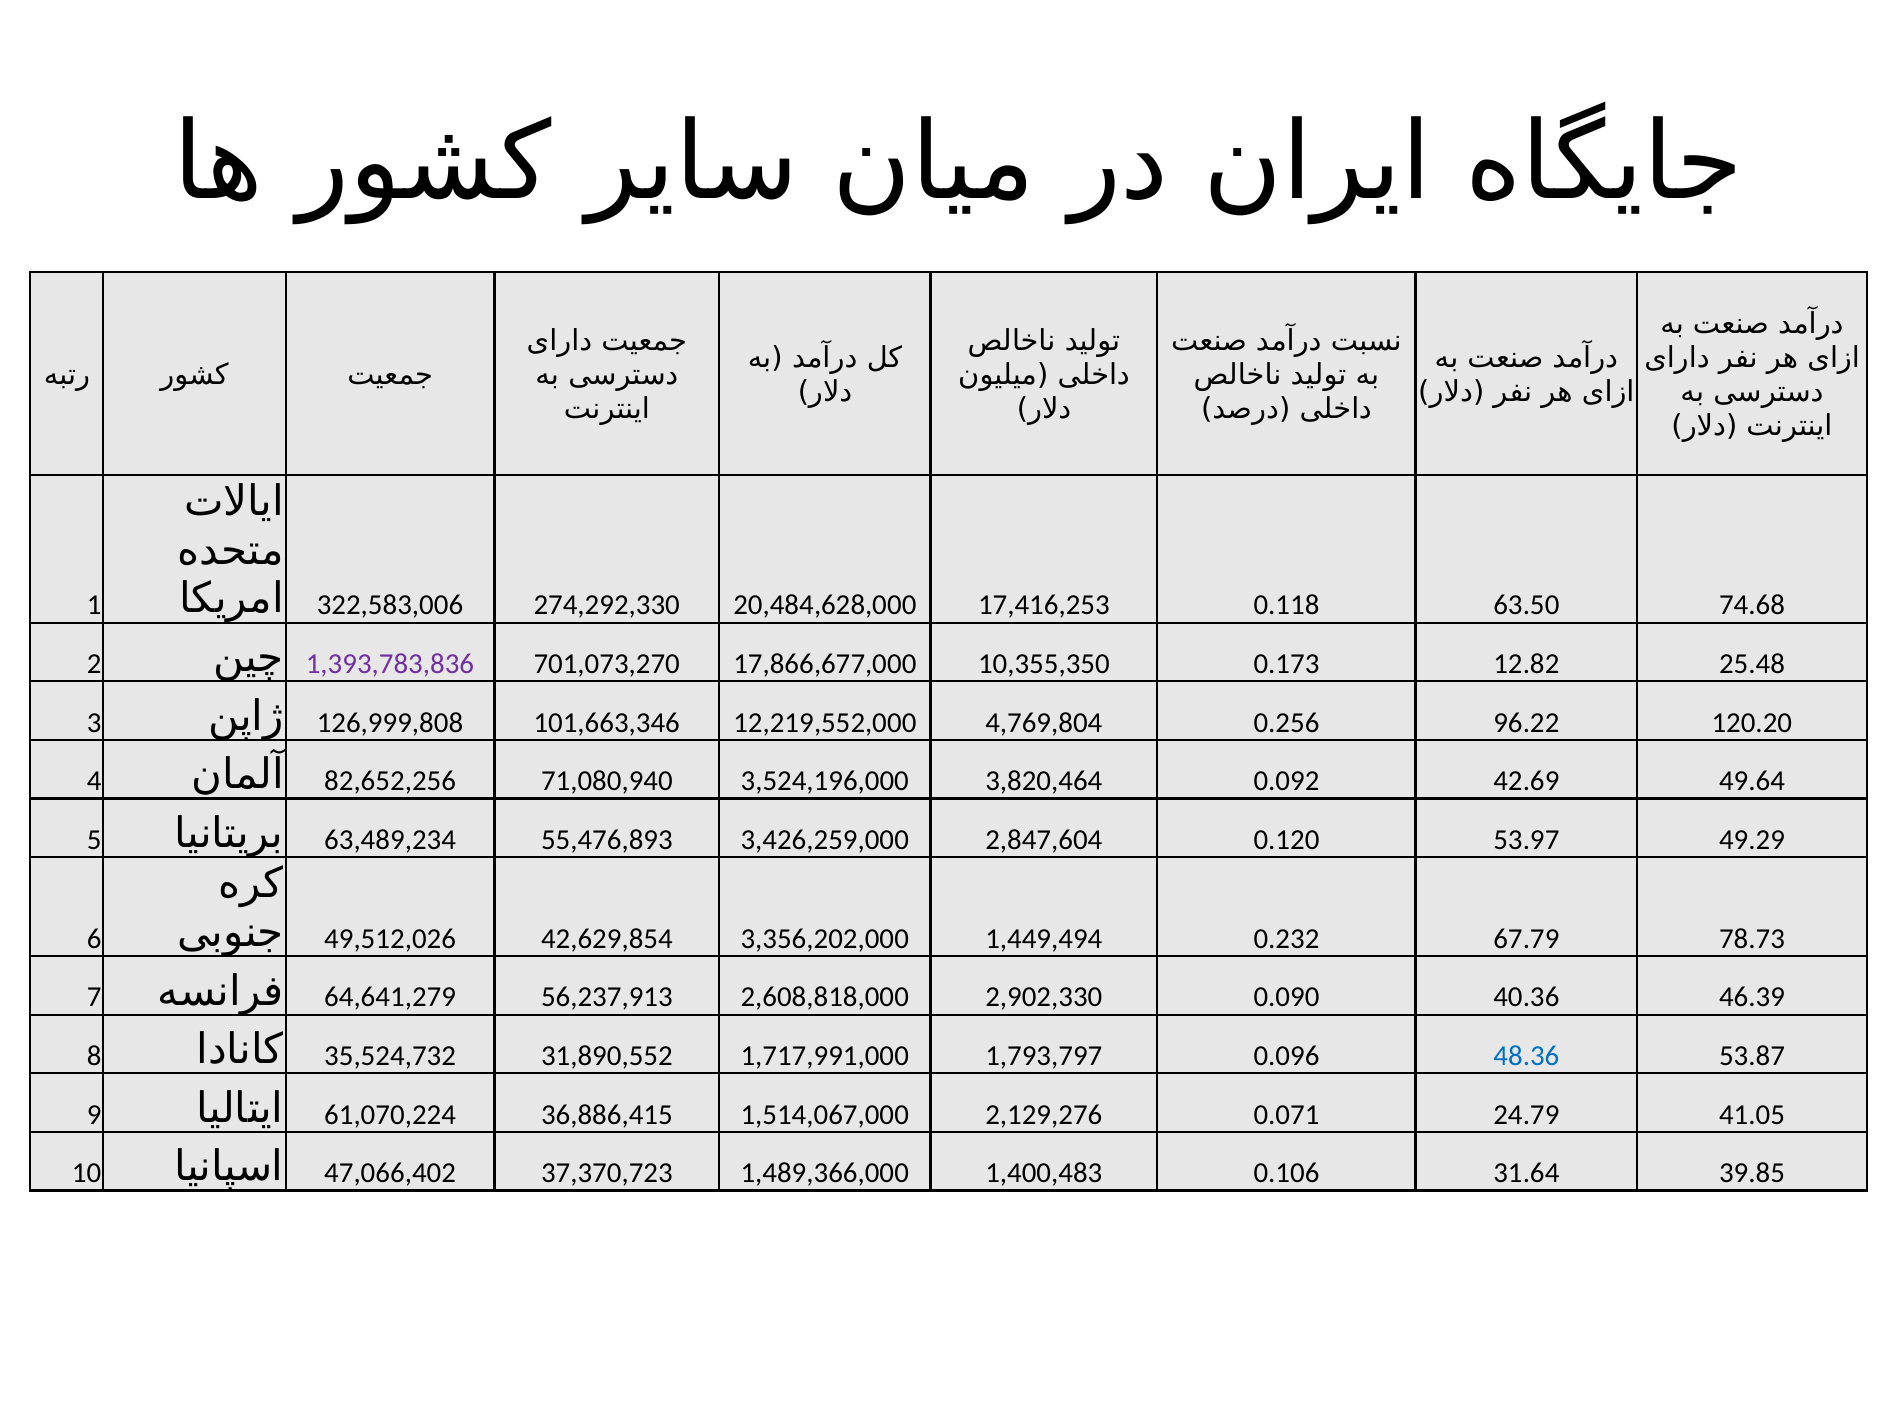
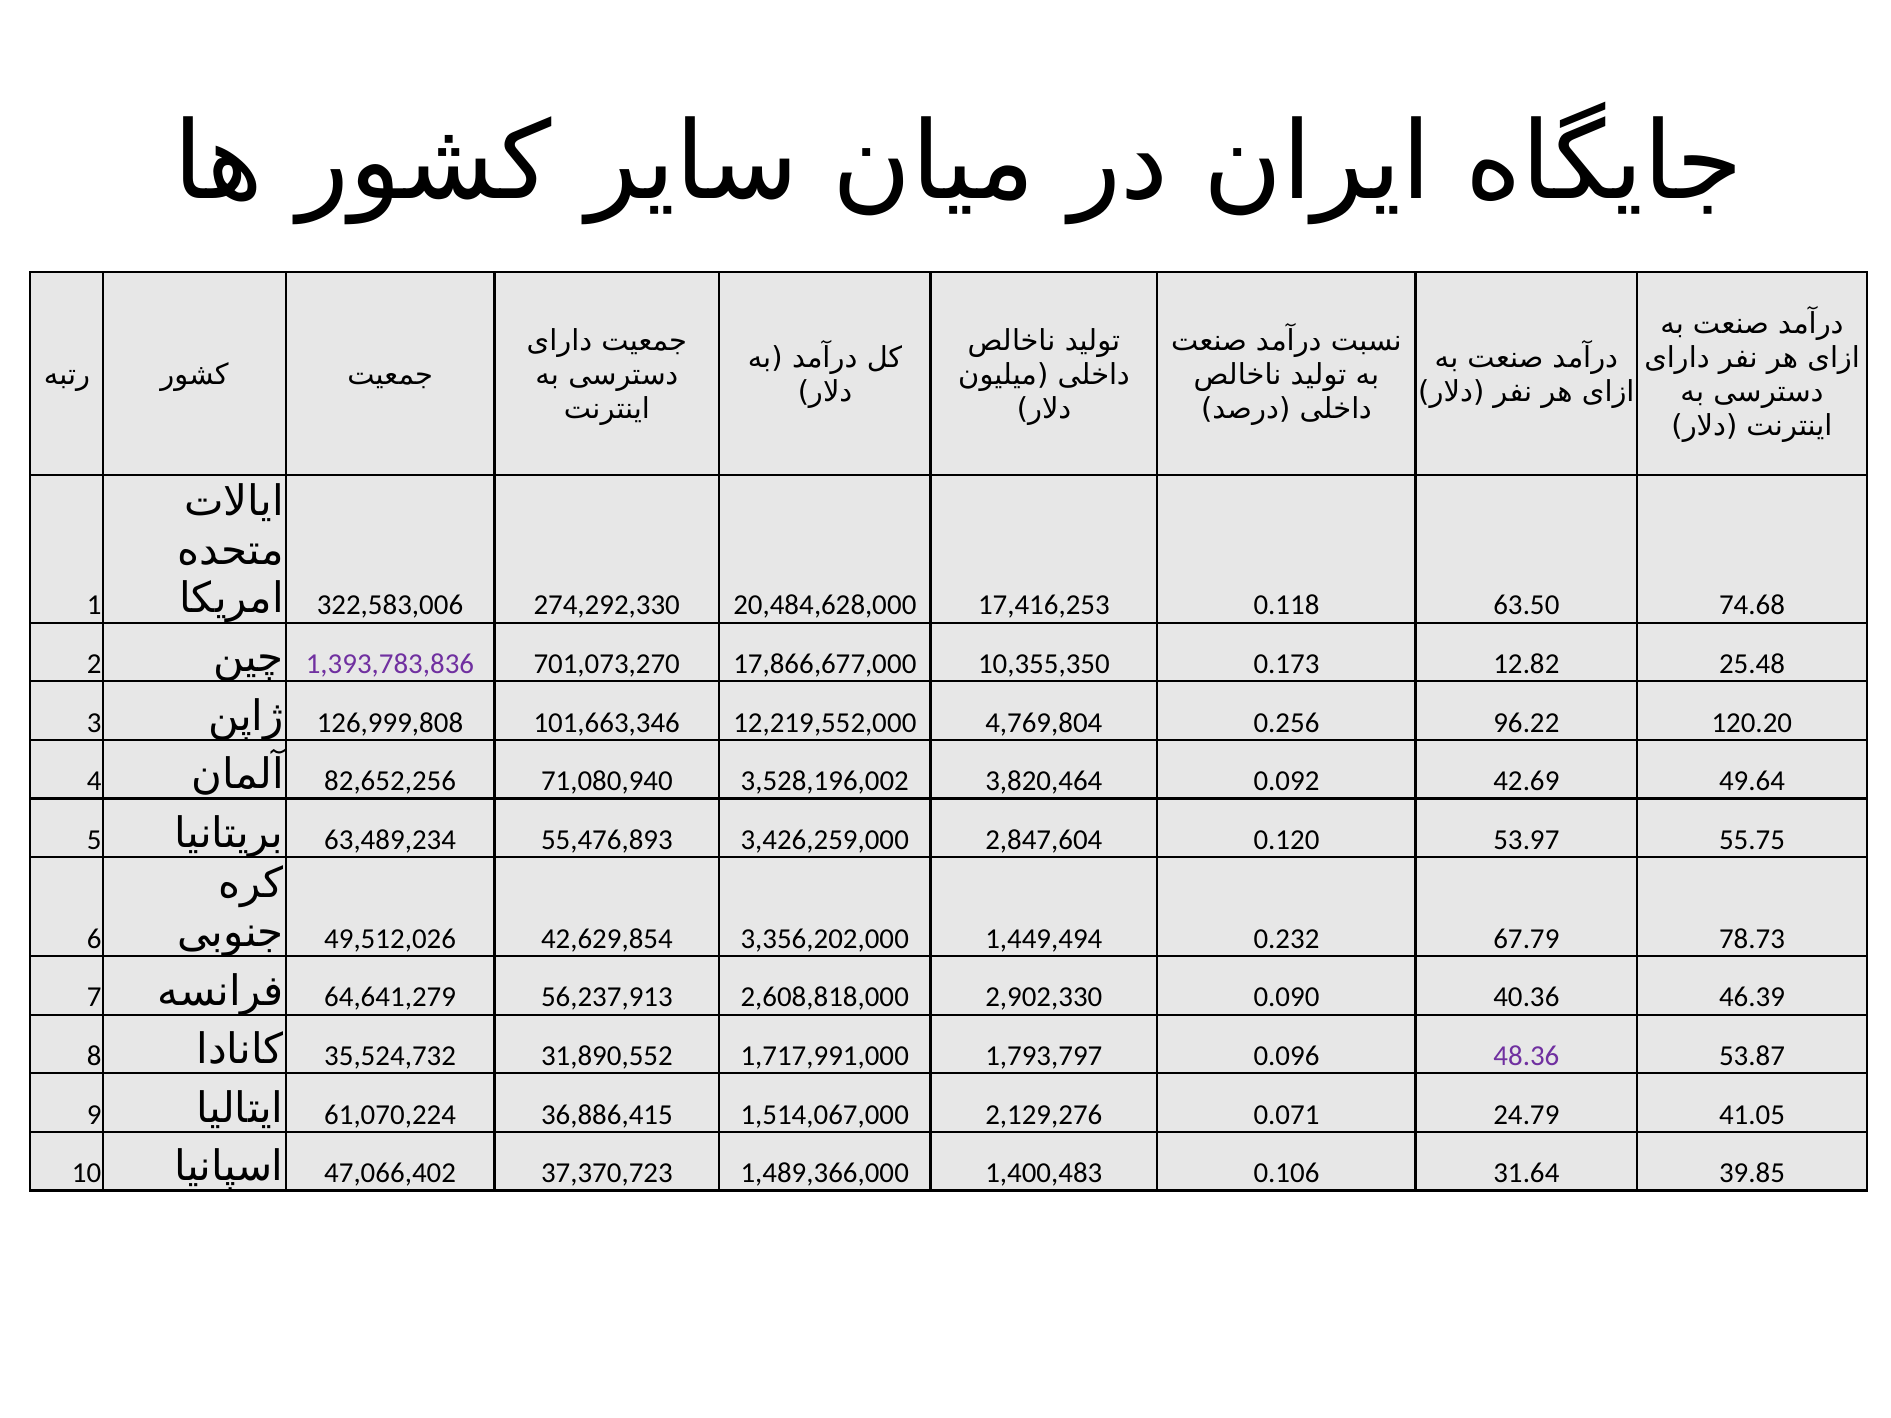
3,524,196,000: 3,524,196,000 -> 3,528,196,002 (825, 781)
49.29: 49.29 -> 55.75 (1752, 840)
48.36 colour: blue -> purple (1526, 1056)
